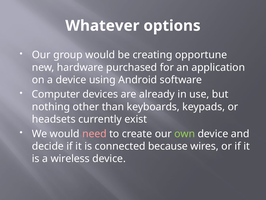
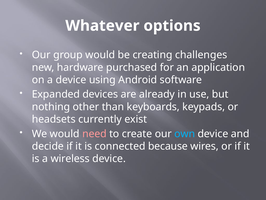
opportune: opportune -> challenges (201, 55)
Computer: Computer -> Expanded (56, 94)
own colour: light green -> light blue (185, 133)
